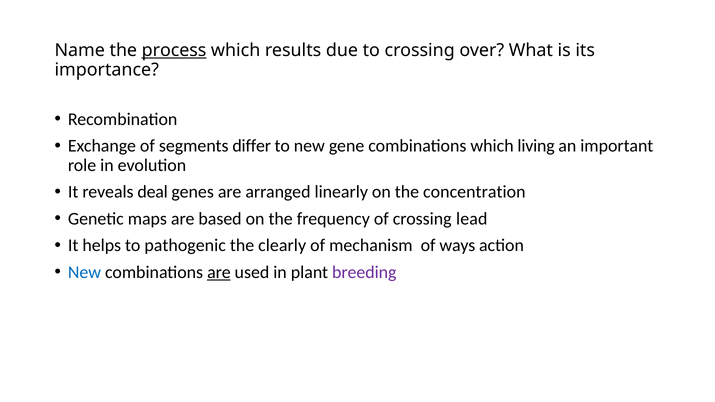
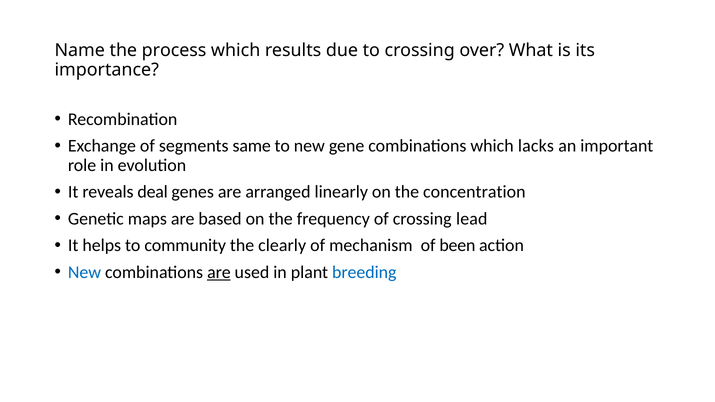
process underline: present -> none (174, 51)
differ: differ -> same (252, 146)
living: living -> lacks (536, 146)
pathogenic: pathogenic -> community (185, 246)
ways: ways -> been (457, 246)
breeding colour: purple -> blue (364, 272)
